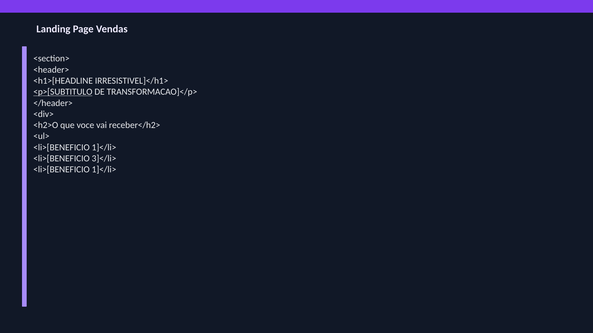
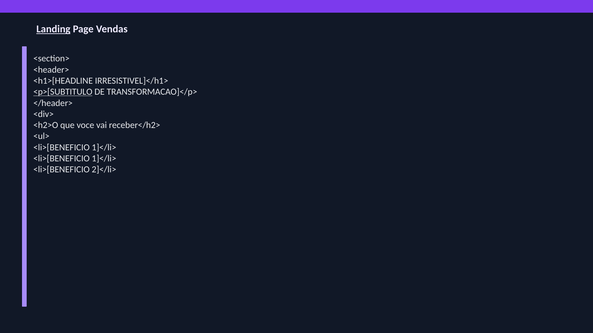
Landing underline: none -> present (53, 29)
3]</li>: 3]</li> -> 1]</li> (104, 159)
1]</li>: 1]</li> -> 2]</li> (104, 170)
